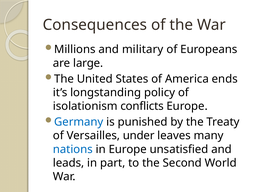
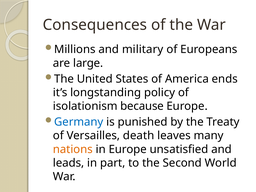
conflicts: conflicts -> because (142, 106)
under: under -> death (139, 136)
nations colour: blue -> orange (73, 149)
